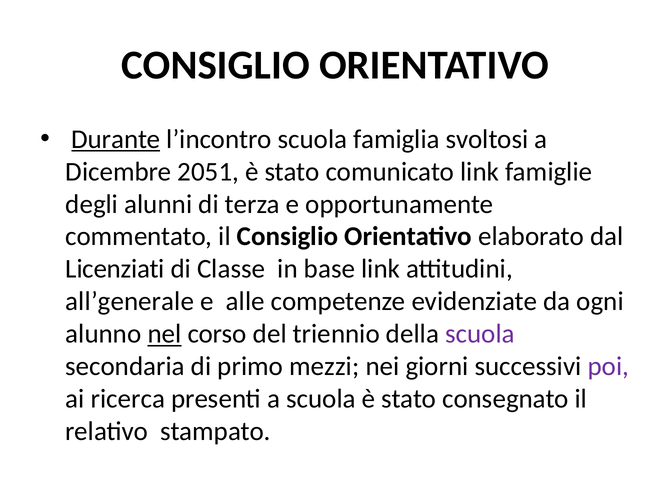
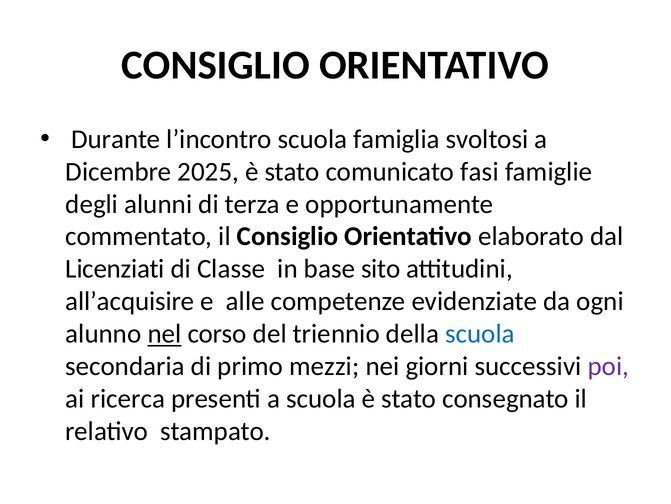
Durante underline: present -> none (116, 139)
2051: 2051 -> 2025 (208, 171)
comunicato link: link -> fasi (480, 171)
base link: link -> sito (381, 269)
all’generale: all’generale -> all’acquisire (130, 301)
scuola colour: purple -> blue (480, 334)
